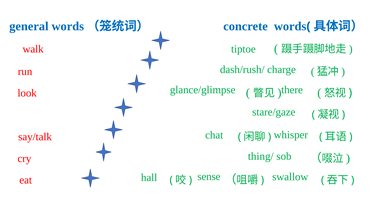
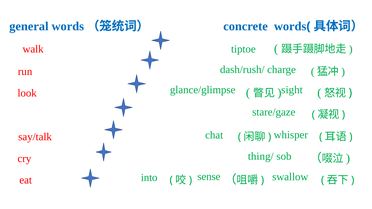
there: there -> sight (292, 90)
hall: hall -> into (149, 178)
